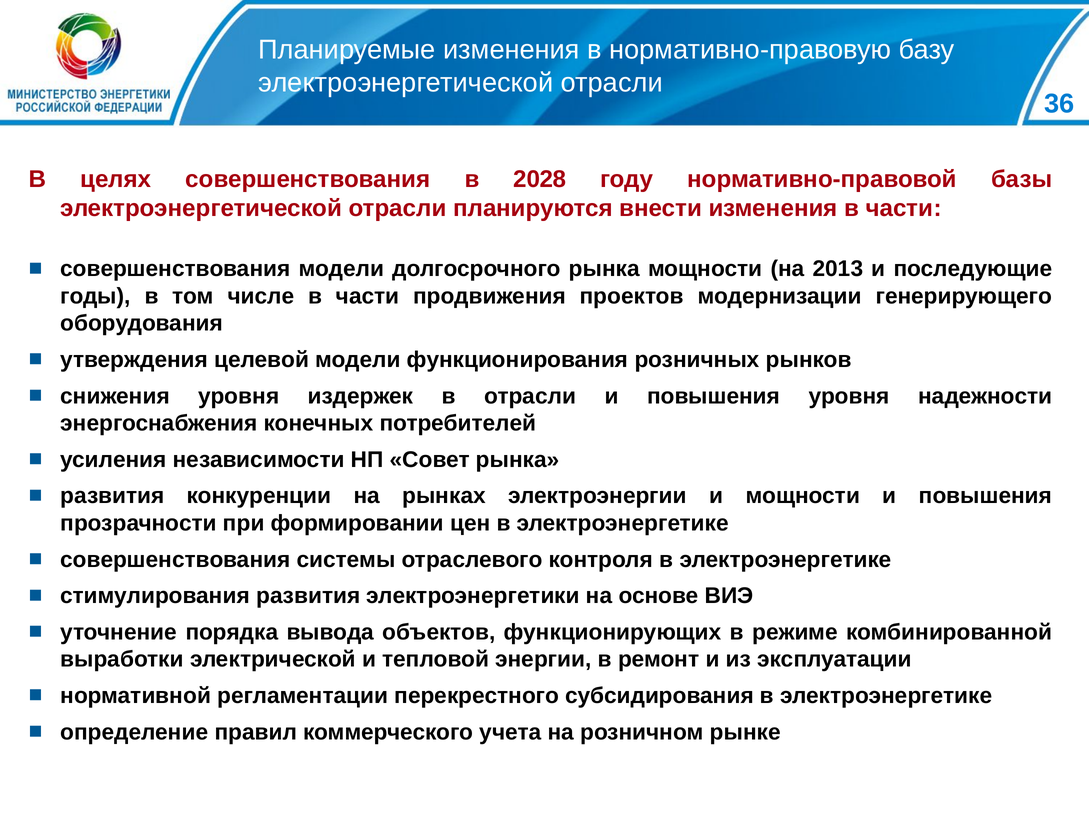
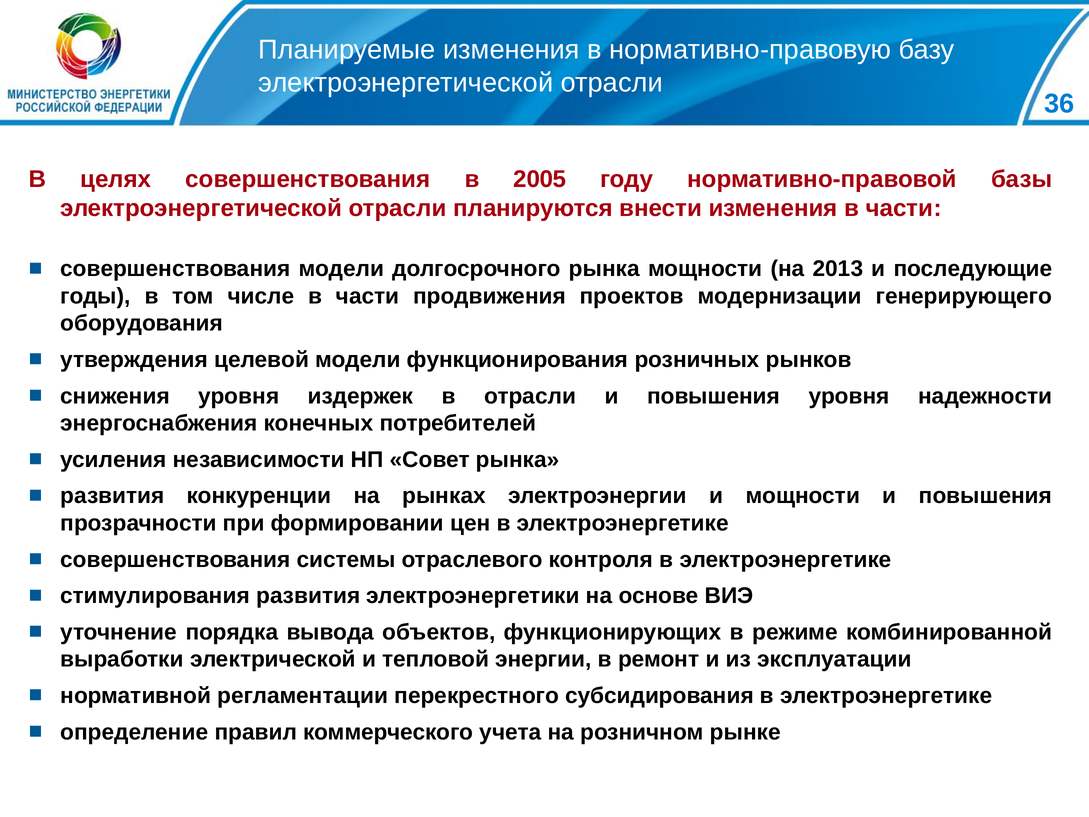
2028: 2028 -> 2005 (540, 179)
